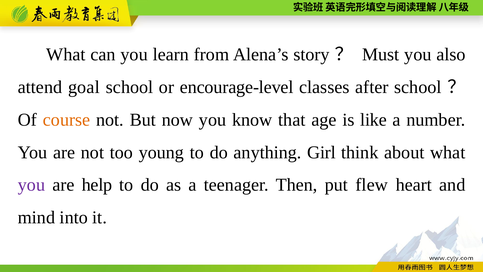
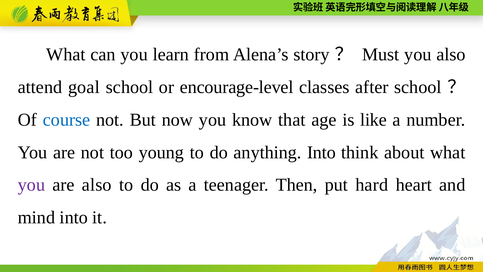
course colour: orange -> blue (67, 120)
anything Girl: Girl -> Into (321, 152)
are help: help -> also (97, 185)
flew: flew -> hard (372, 185)
